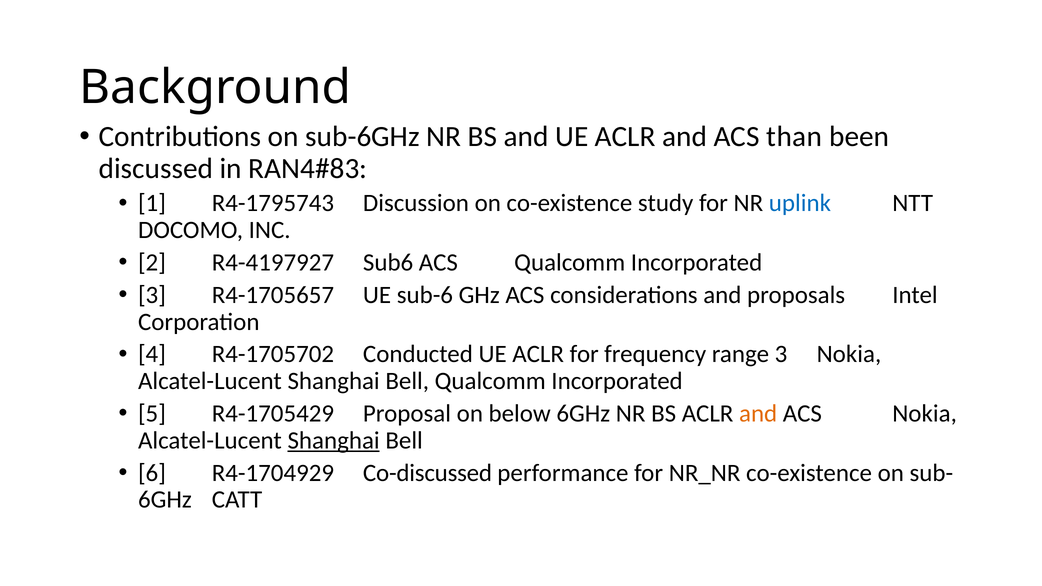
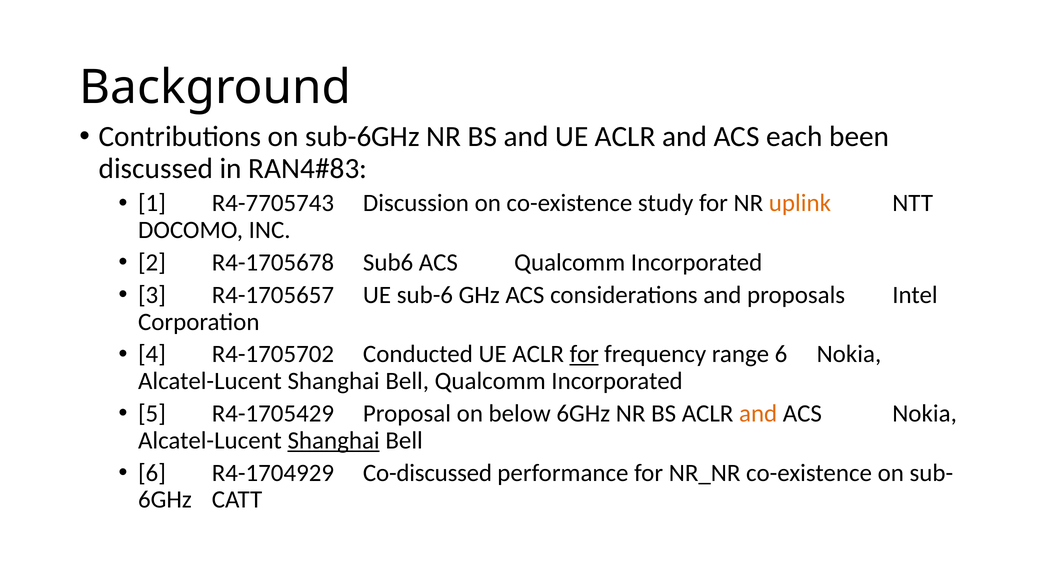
than: than -> each (794, 137)
R4-1795743: R4-1795743 -> R4-7705743 (273, 203)
uplink colour: blue -> orange (800, 203)
R4-4197927: R4-4197927 -> R4-1705678 (273, 263)
for underline: none -> present (584, 354)
range 3: 3 -> 6 (781, 354)
